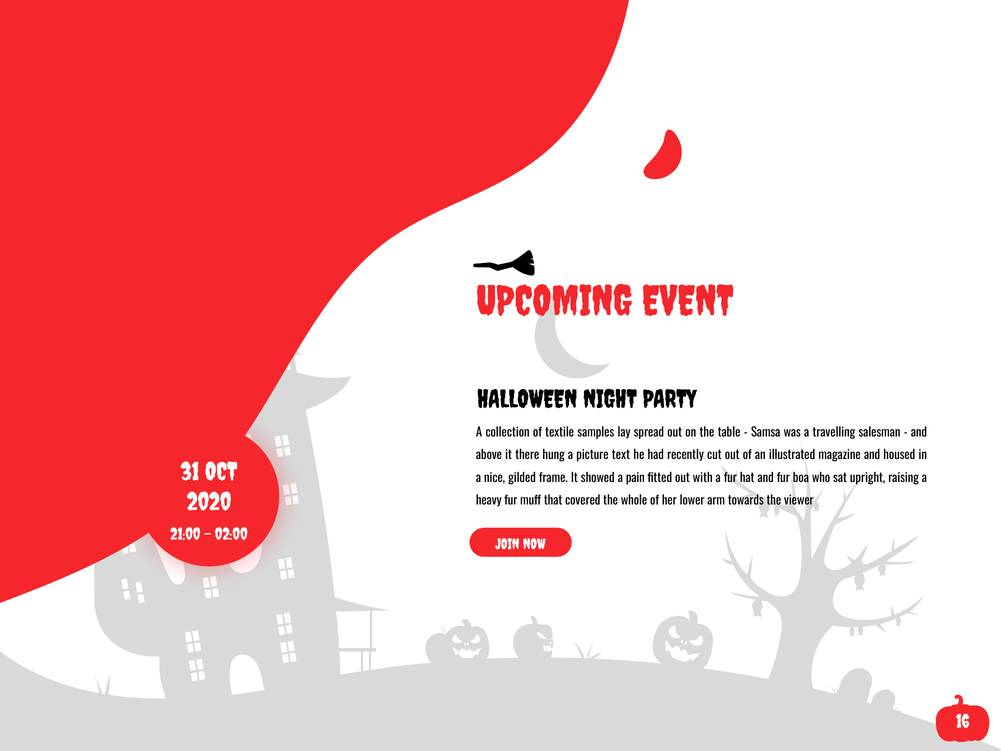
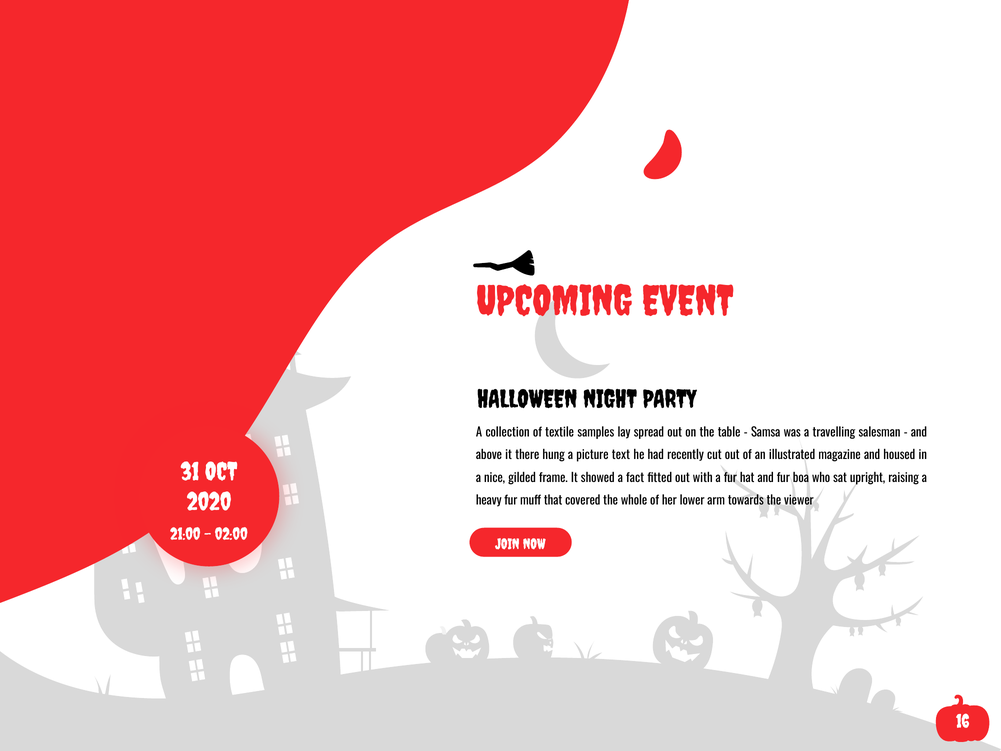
pain: pain -> fact (635, 478)
